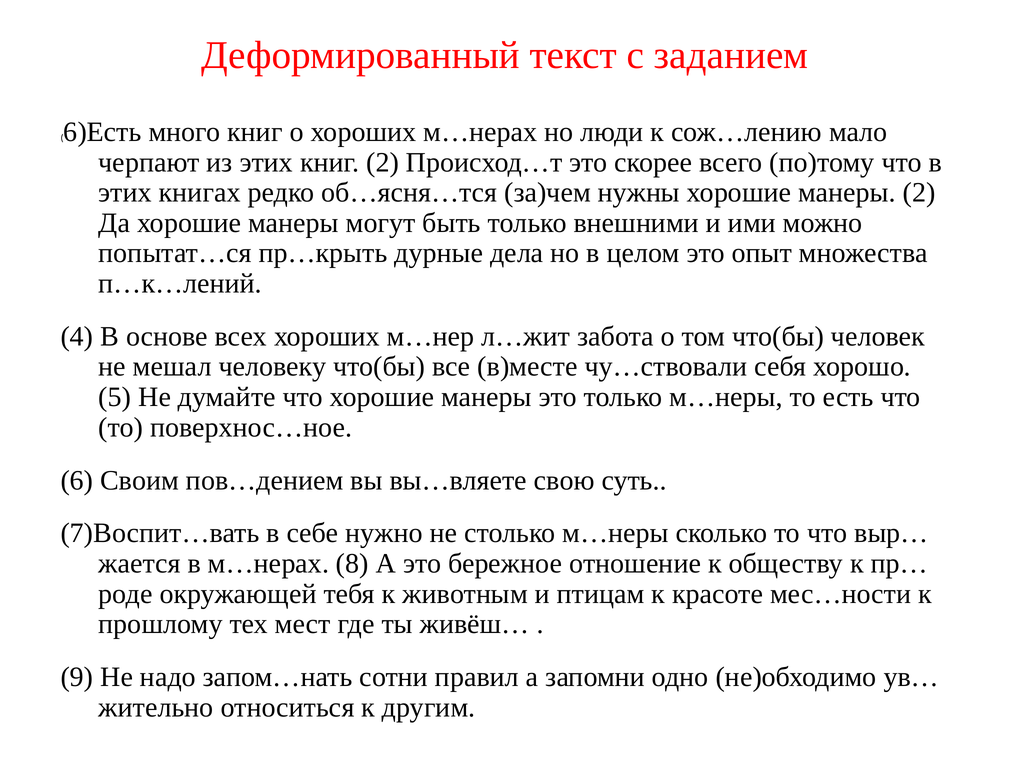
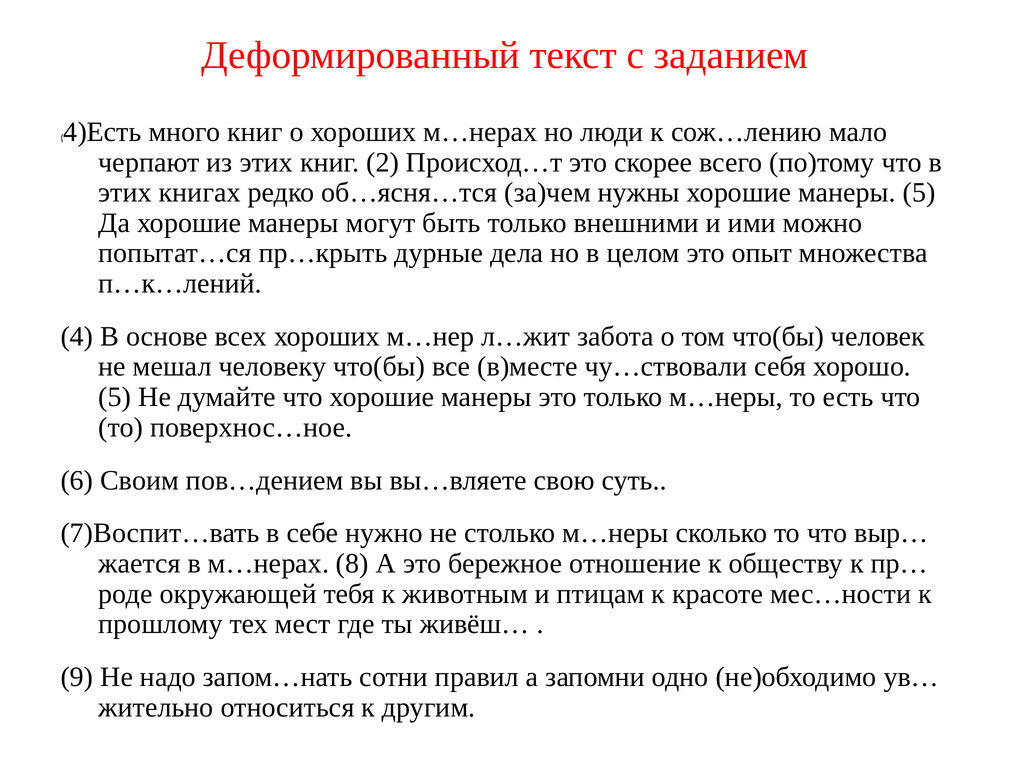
6)Есть: 6)Есть -> 4)Есть (102, 132)
манеры 2: 2 -> 5 (919, 193)
